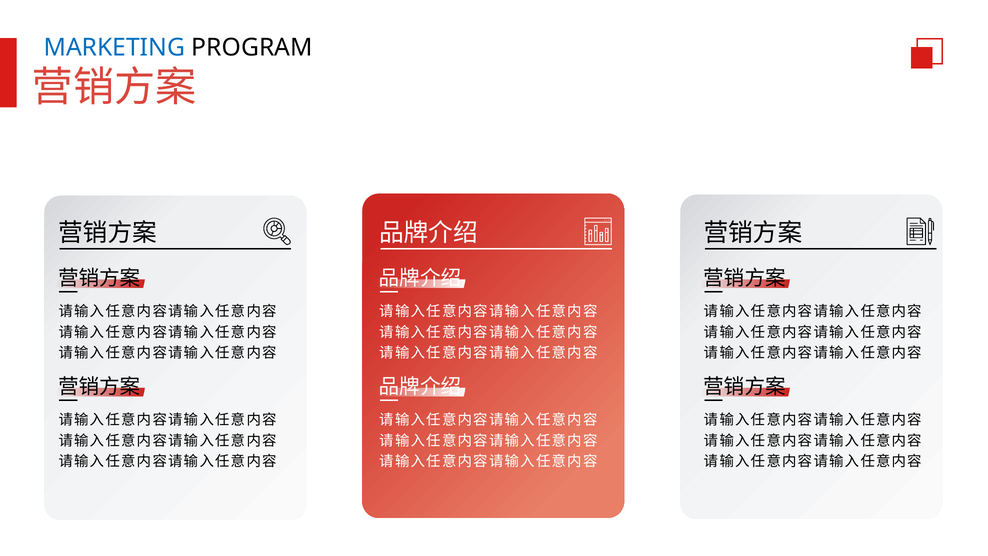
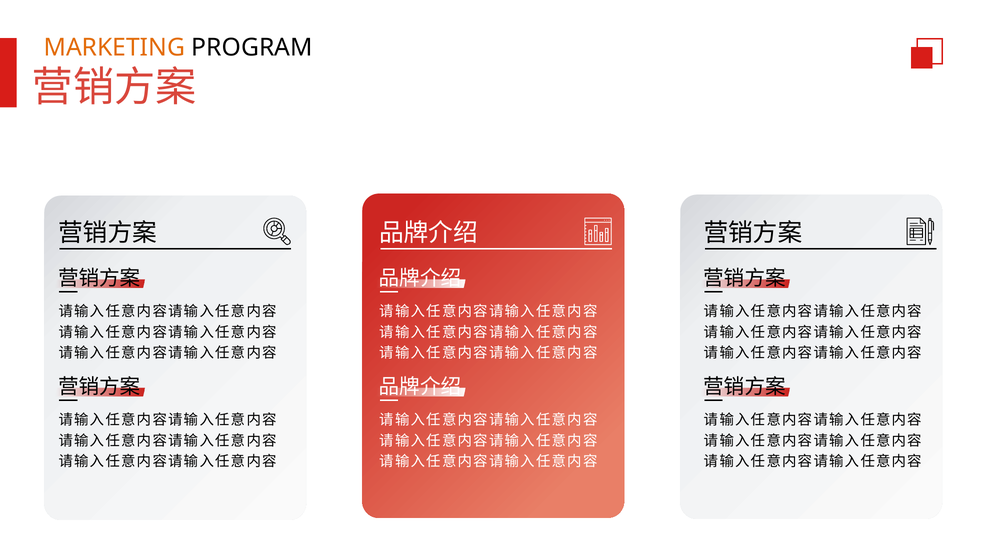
MARKETING colour: blue -> orange (114, 48)
